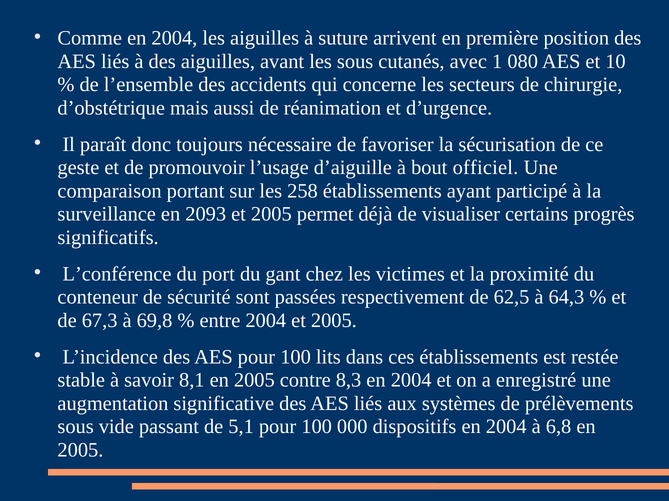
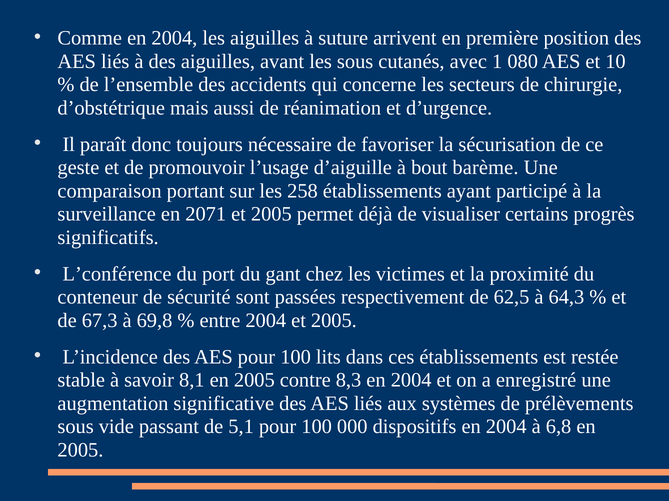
officiel: officiel -> barème (485, 168)
2093: 2093 -> 2071 (206, 214)
